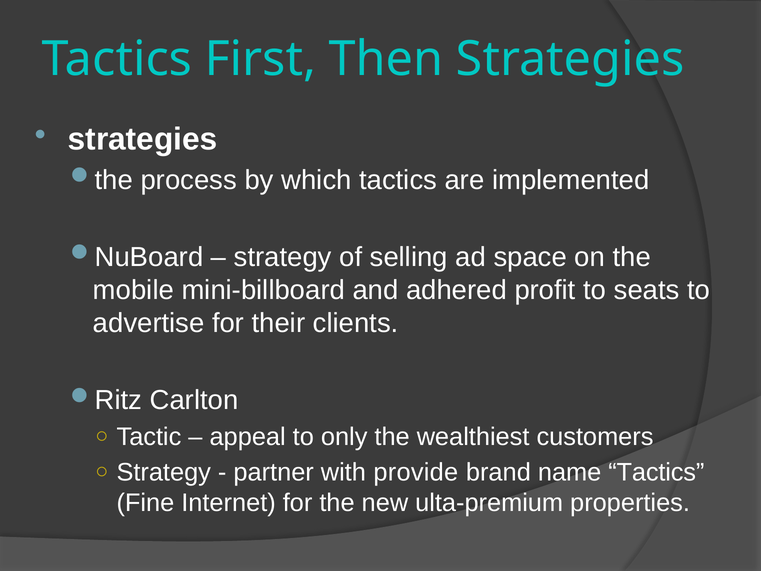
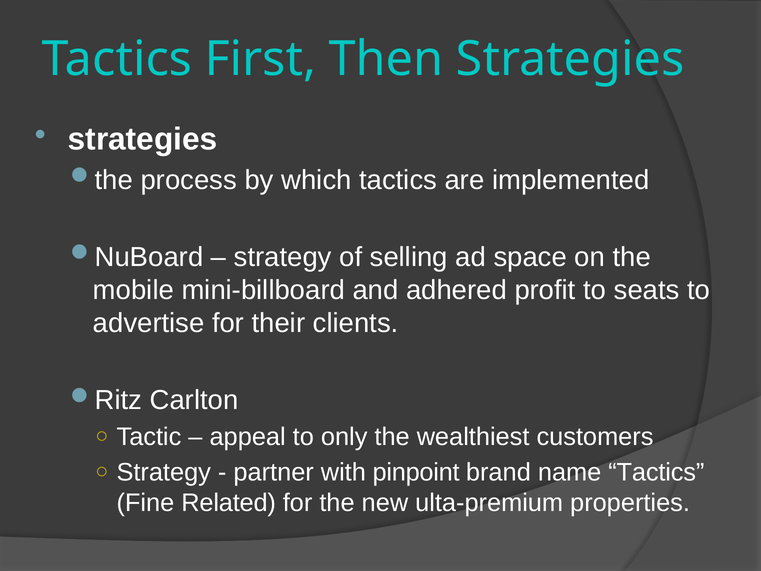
provide: provide -> pinpoint (416, 472)
Internet: Internet -> Related (229, 503)
